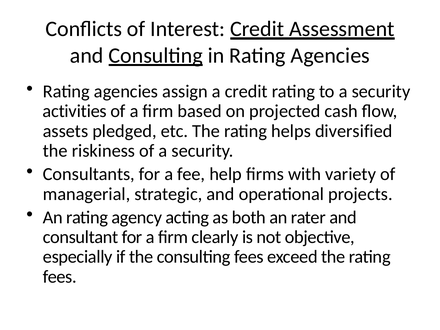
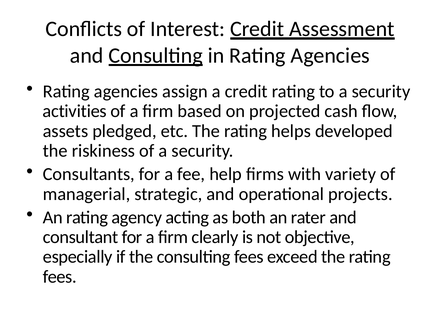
diversified: diversified -> developed (354, 131)
